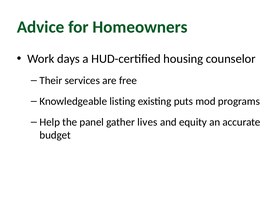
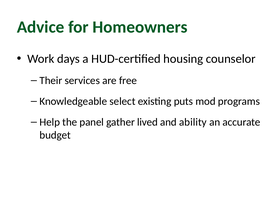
listing: listing -> select (122, 101)
lives: lives -> lived (147, 122)
equity: equity -> ability (193, 122)
